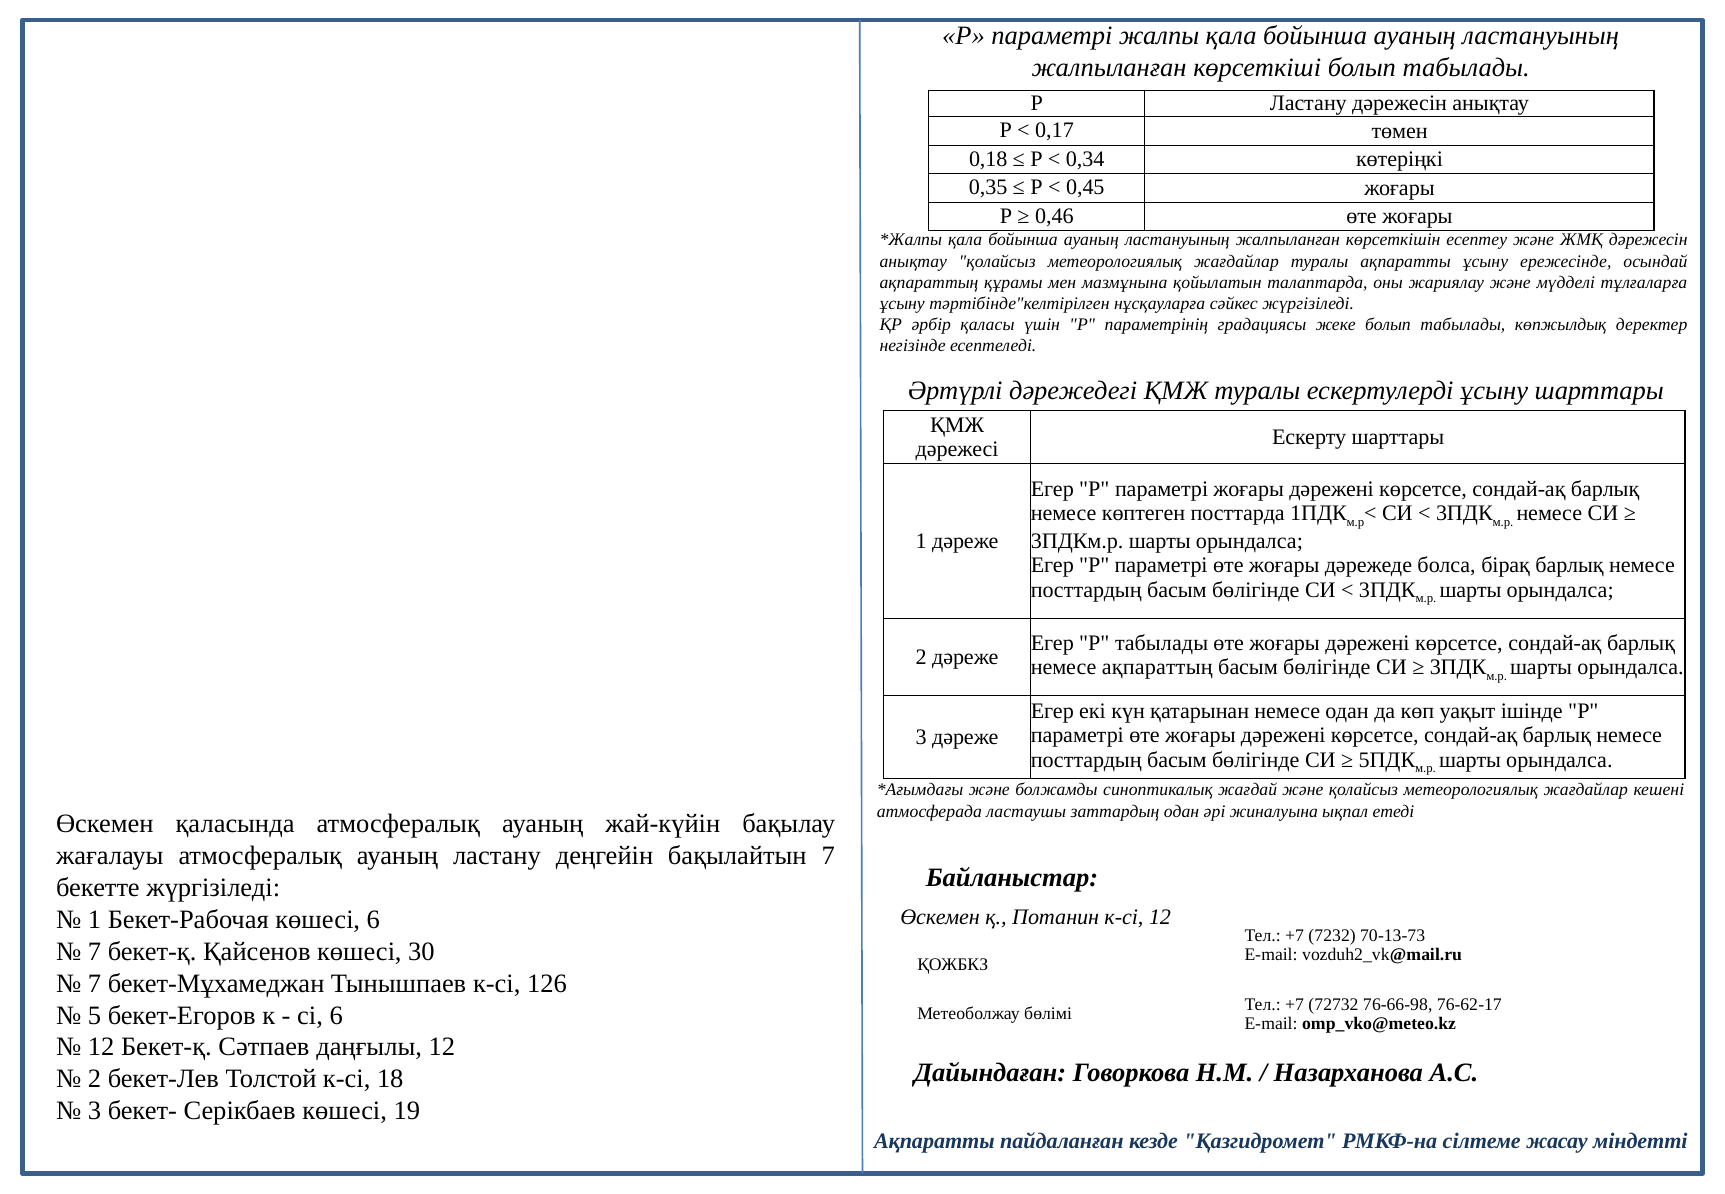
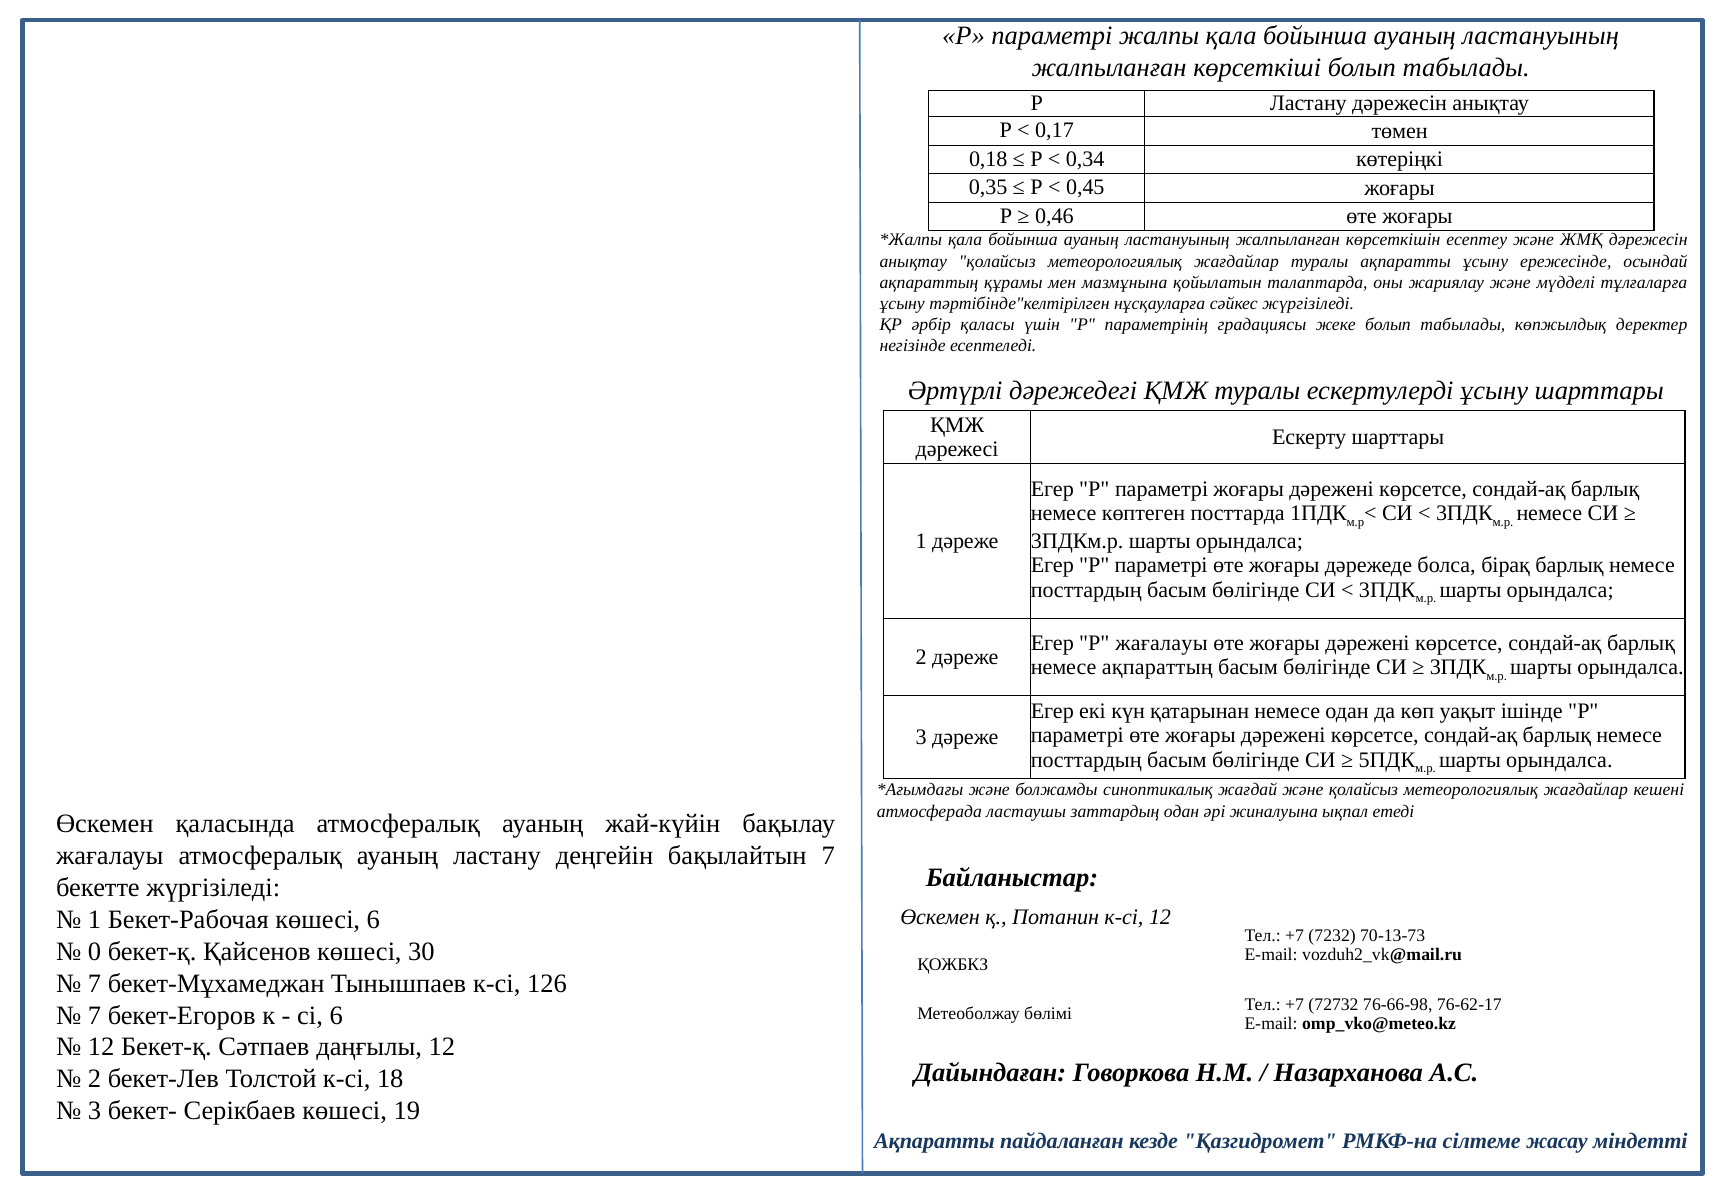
Р табылады: табылады -> жағалауы (1161, 643)
7: 7 -> 0 (95, 952)
5: 5 -> 7 (95, 1015)
